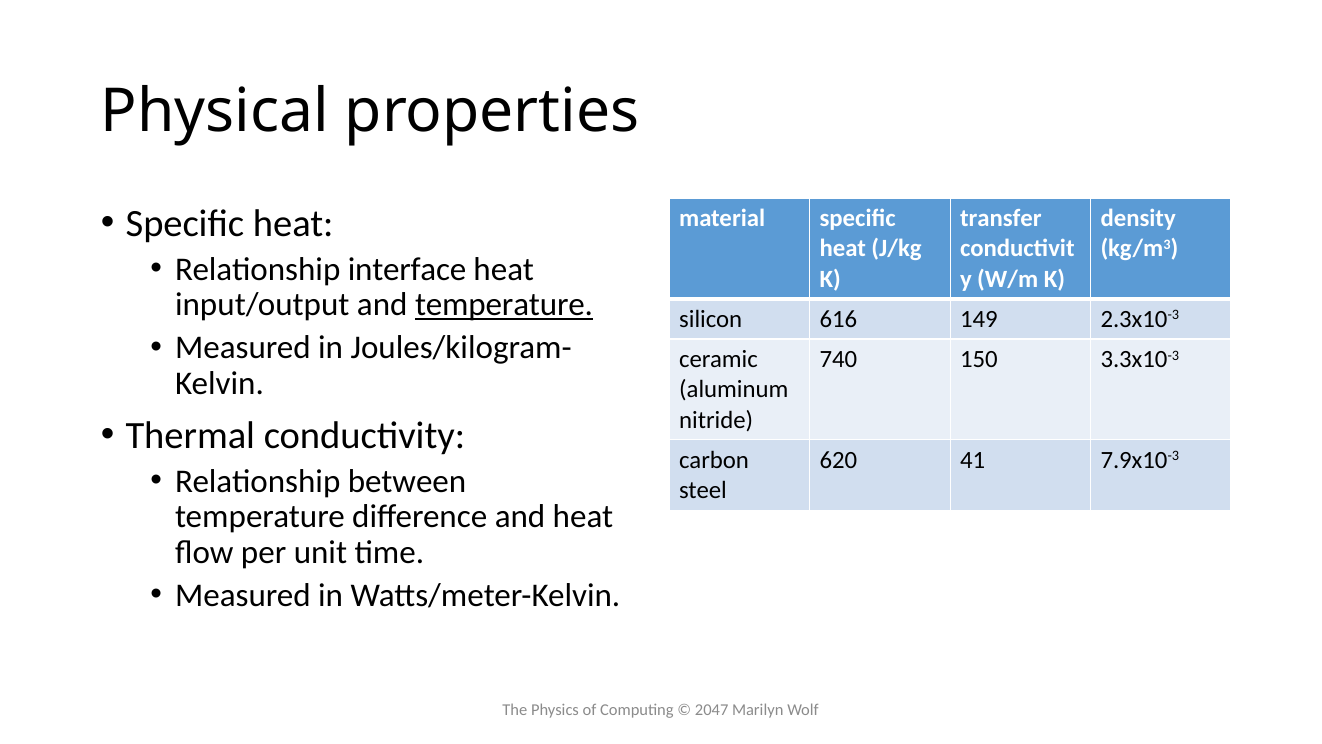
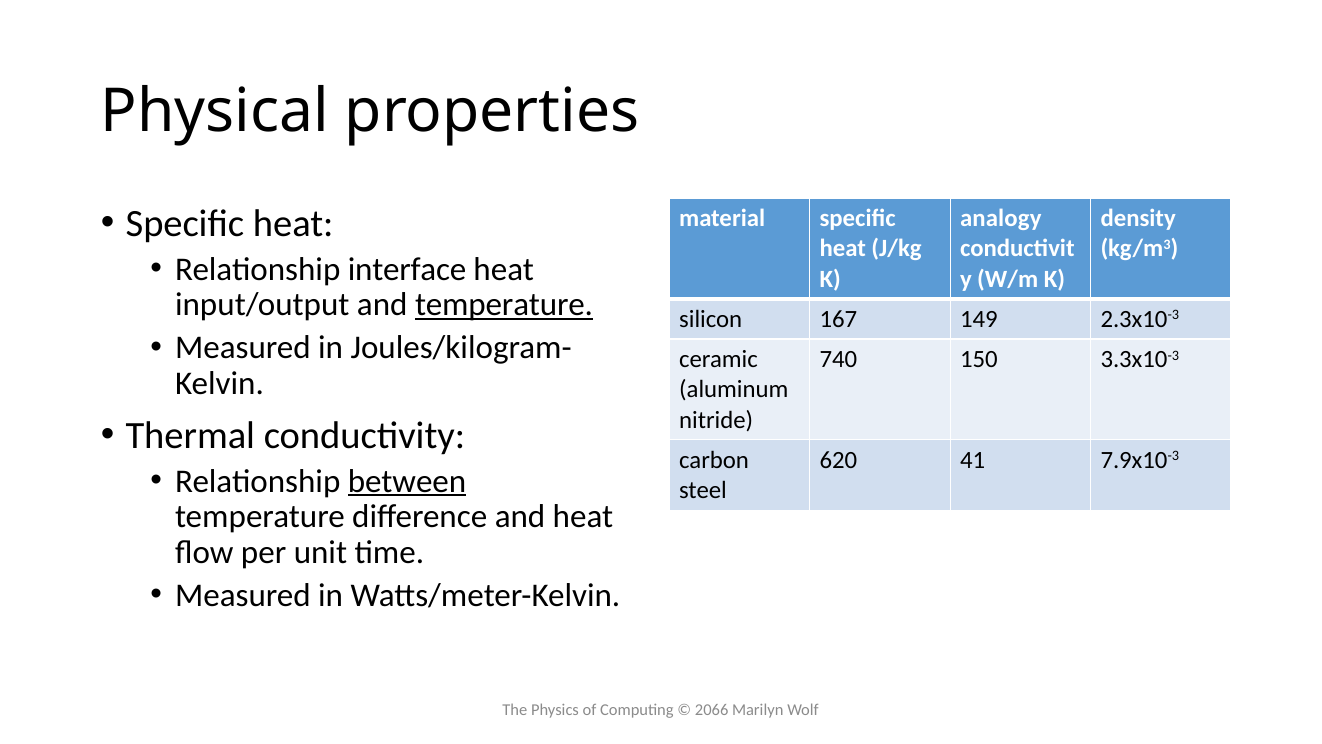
transfer: transfer -> analogy (1001, 218)
616: 616 -> 167 (838, 319)
between underline: none -> present (407, 481)
2047: 2047 -> 2066 (712, 710)
